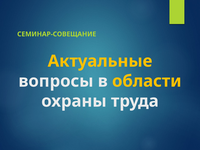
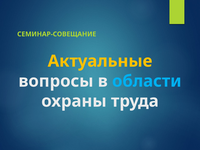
области colour: yellow -> light blue (147, 81)
